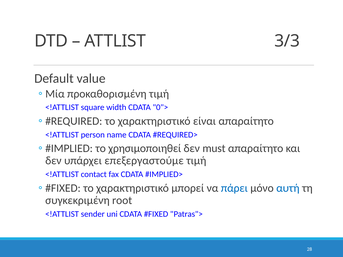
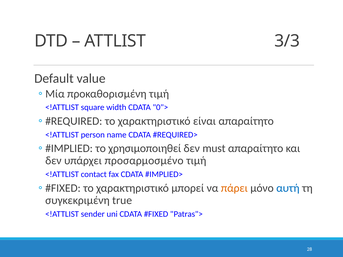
επεξεργαστούμε: επεξεργαστούμε -> προσαρμοσμένο (144, 161)
πάρει colour: blue -> orange (234, 188)
root: root -> true (122, 201)
